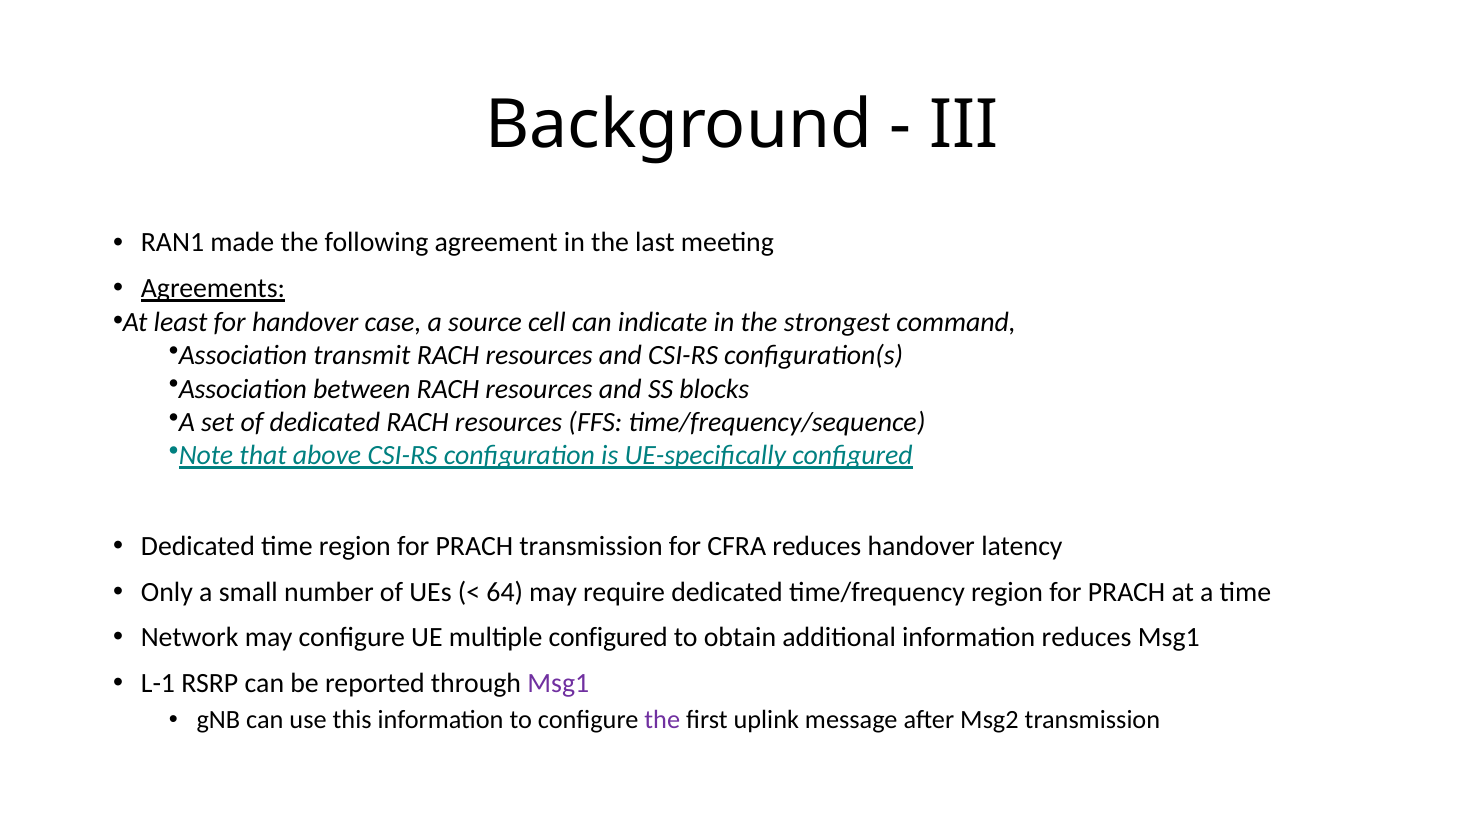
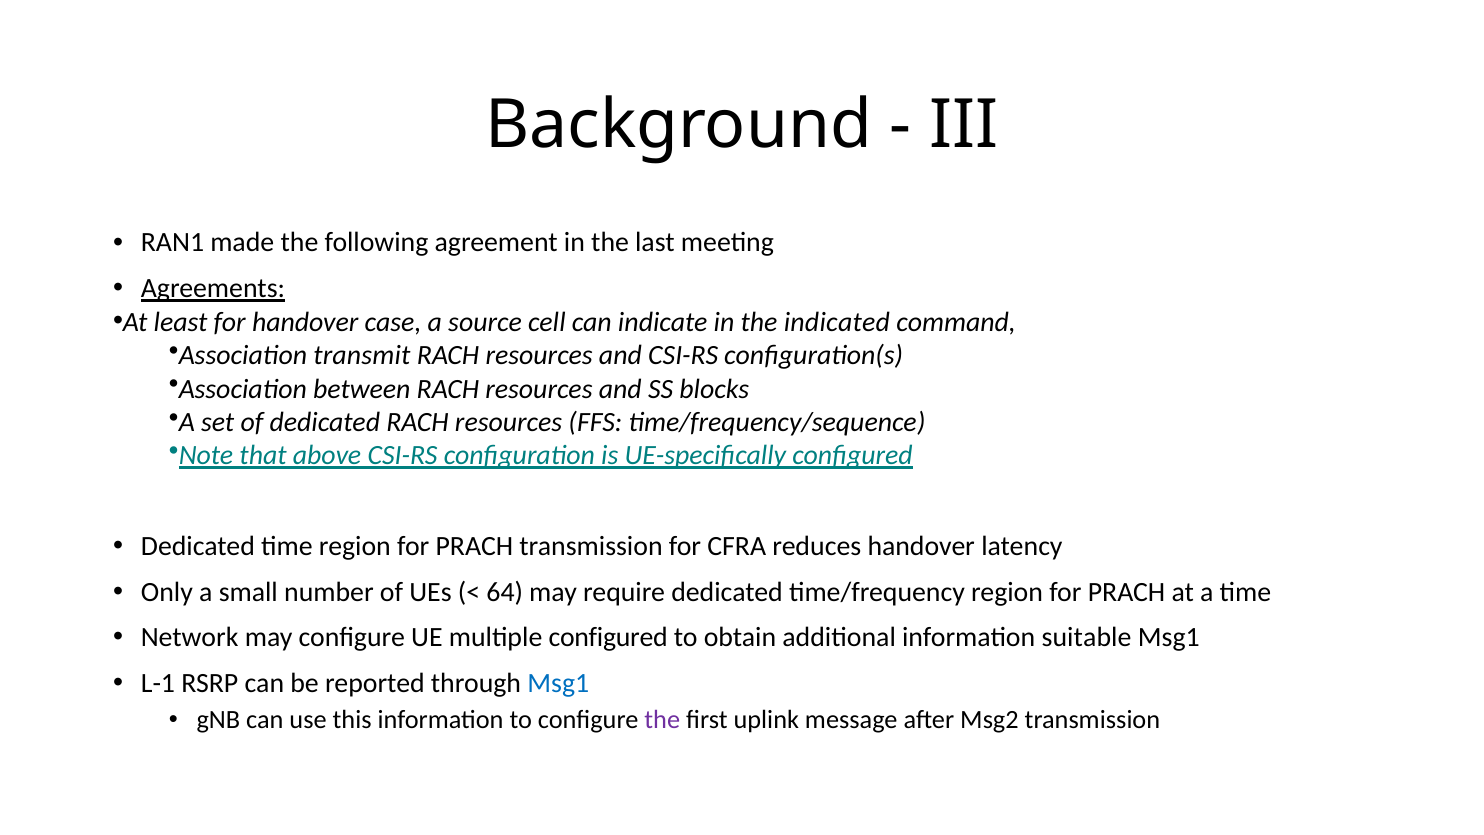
strongest: strongest -> indicated (837, 322)
information reduces: reduces -> suitable (1087, 637)
Msg1 colour: purple -> blue (558, 683)
